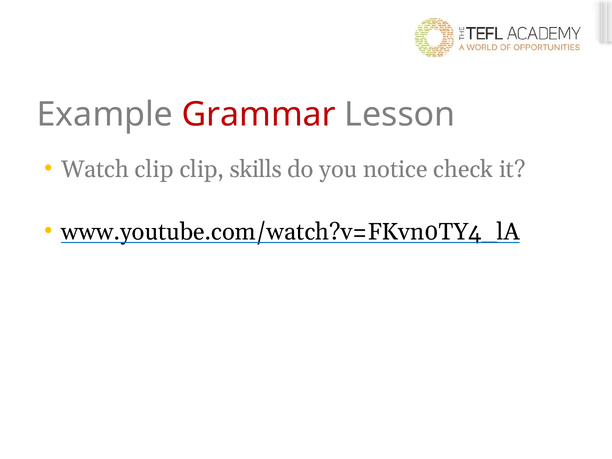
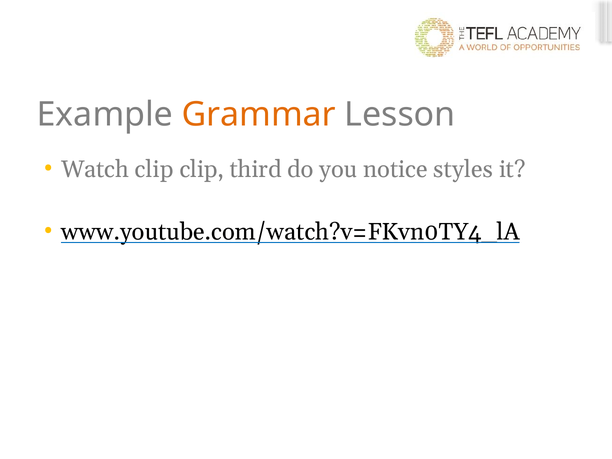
Grammar colour: red -> orange (259, 115)
skills: skills -> third (256, 170)
check: check -> styles (463, 170)
